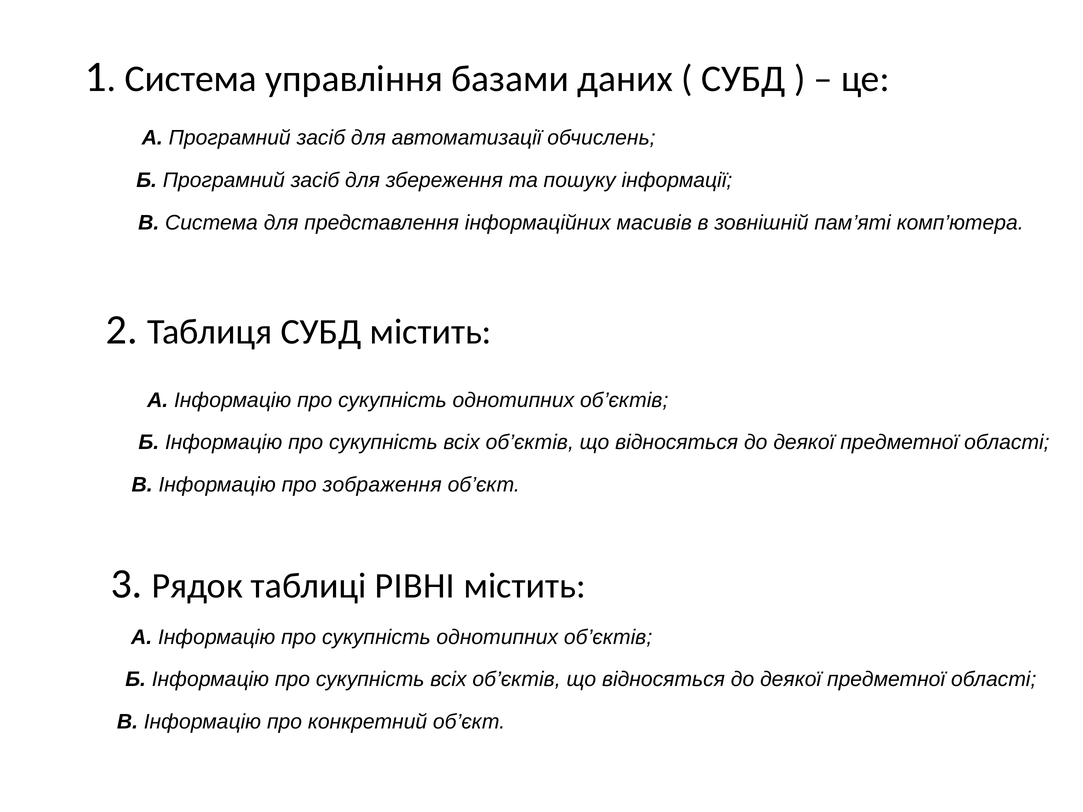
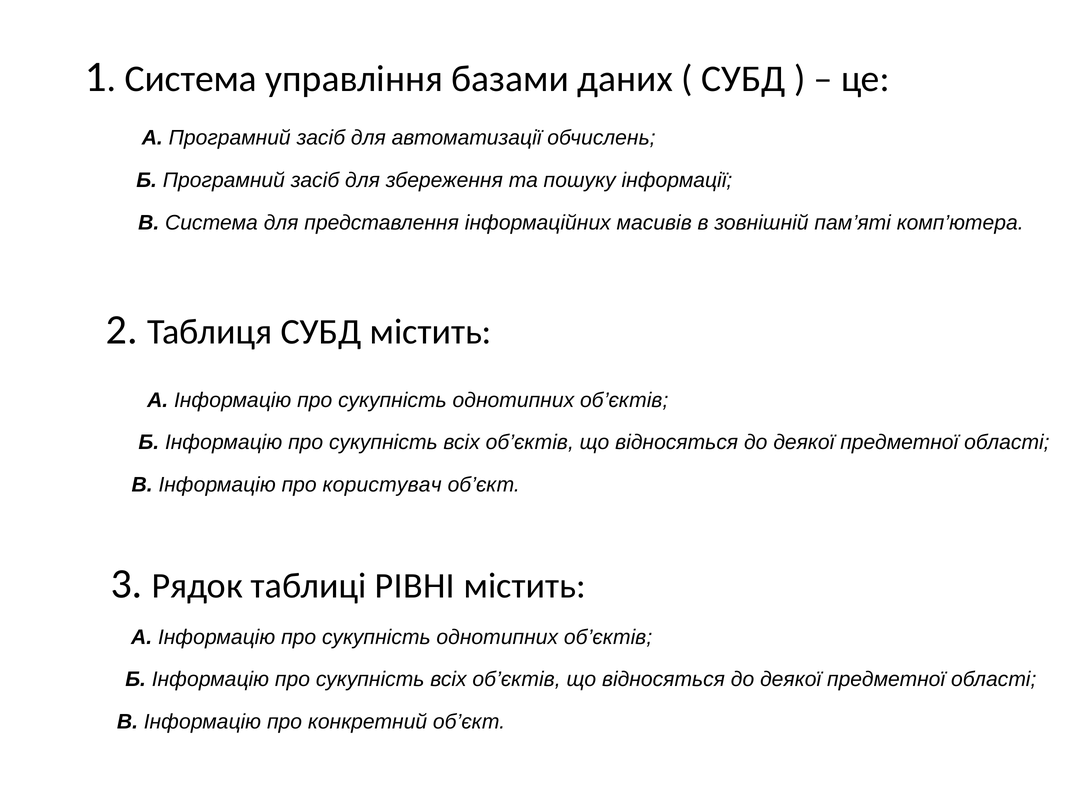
зображення: зображення -> користувач (382, 485)
